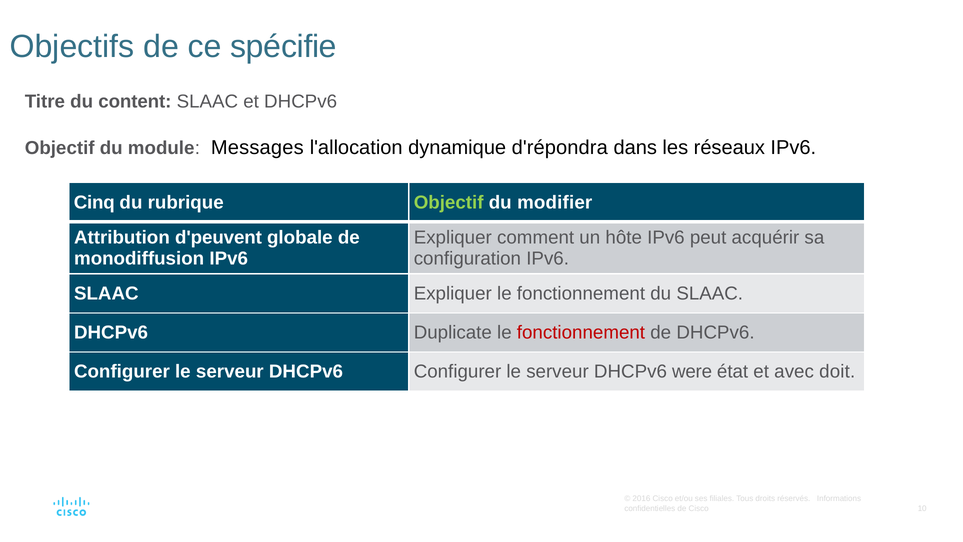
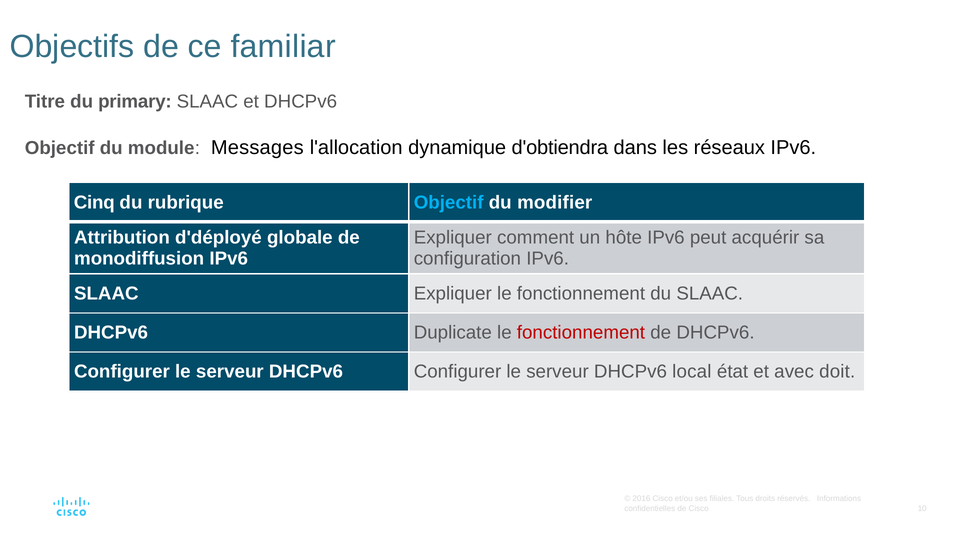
spécifie: spécifie -> familiar (283, 46)
content: content -> primary (135, 101)
d'répondra: d'répondra -> d'obtiendra (560, 147)
Objectif colour: light green -> light blue (449, 202)
d'peuvent: d'peuvent -> d'déployé (218, 237)
were: were -> local (692, 372)
